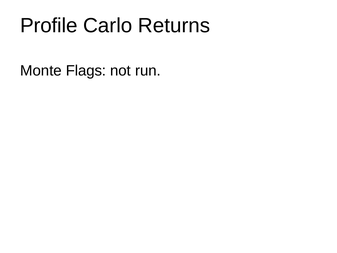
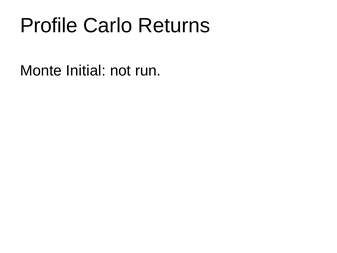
Flags: Flags -> Initial (86, 71)
